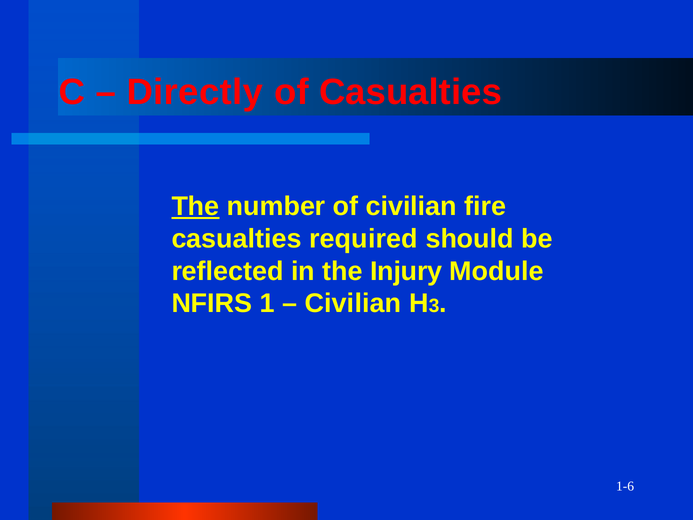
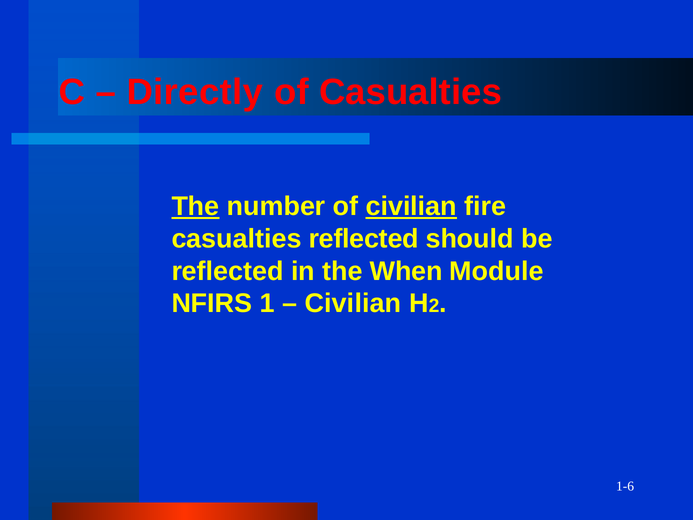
civilian underline: none -> present (411, 206)
casualties required: required -> reflected (364, 239)
Injury: Injury -> When (406, 271)
3: 3 -> 2 (434, 306)
